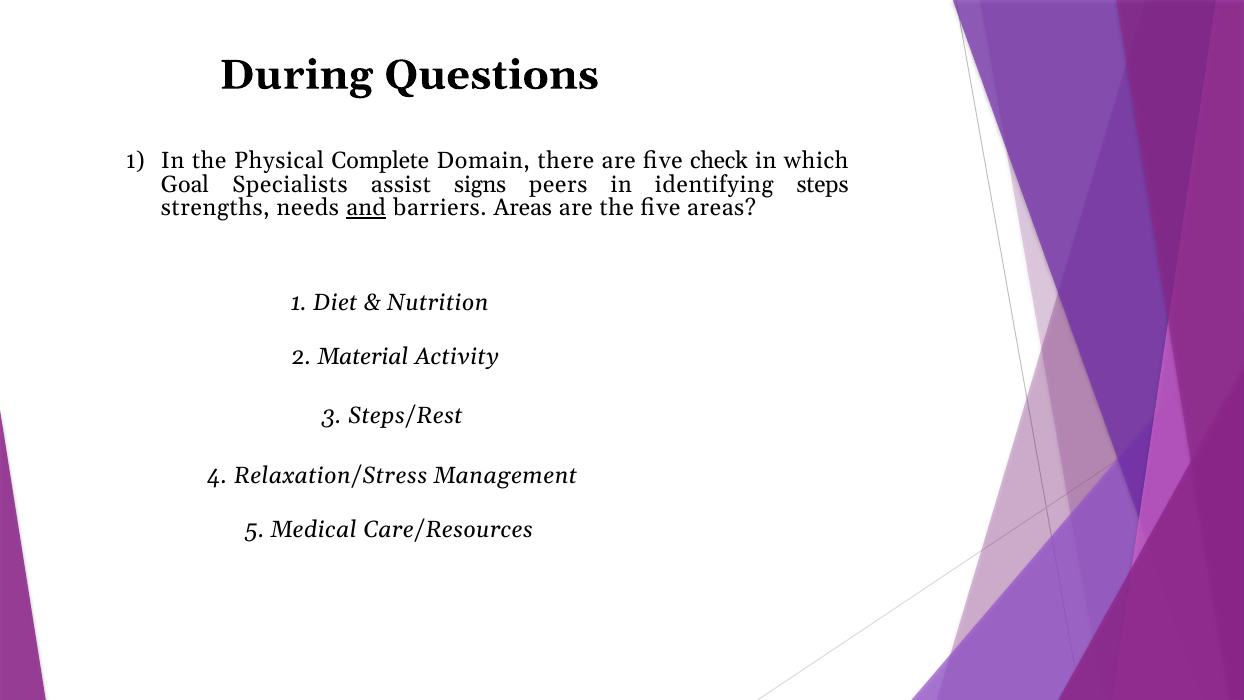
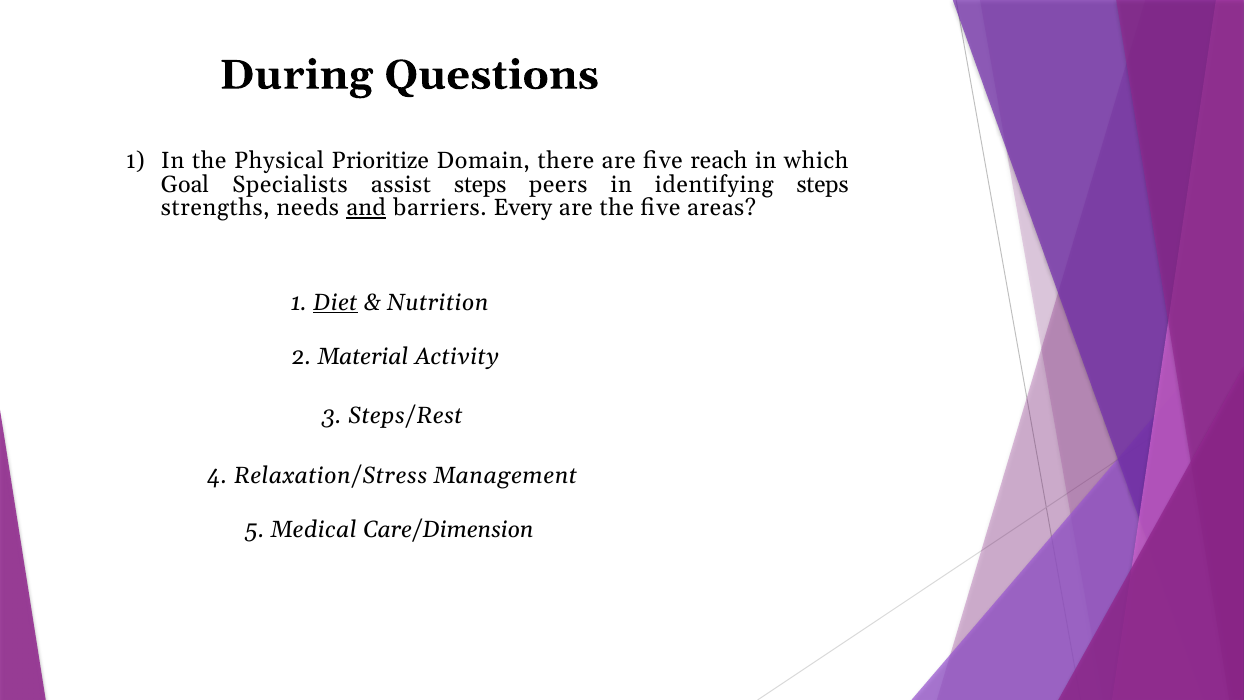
Complete: Complete -> Prioritize (380, 161)
check: check -> reach (719, 161)
assist signs: signs -> steps (480, 184)
barriers Areas: Areas -> Every (523, 208)
Diet underline: none -> present (335, 302)
Care/Resources: Care/Resources -> Care/Dimension (448, 529)
